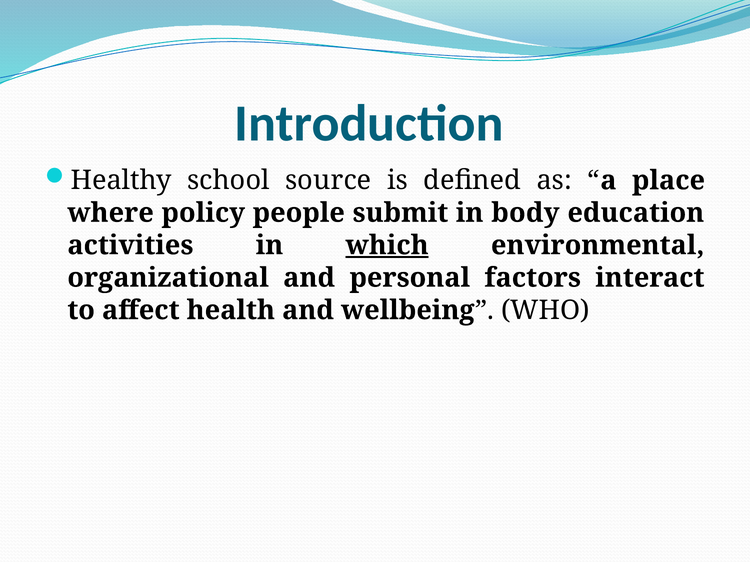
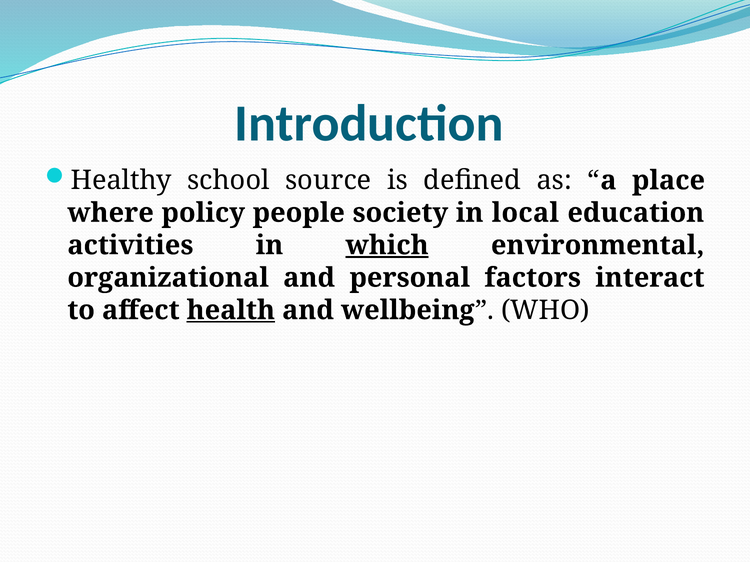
submit: submit -> society (400, 213)
body: body -> local (525, 213)
health underline: none -> present (231, 310)
